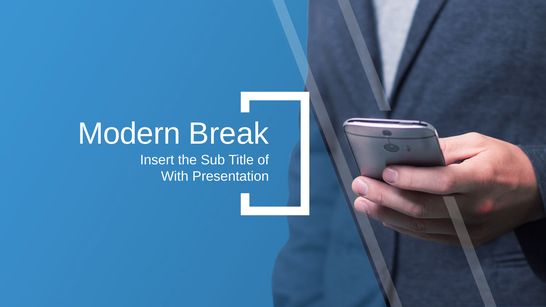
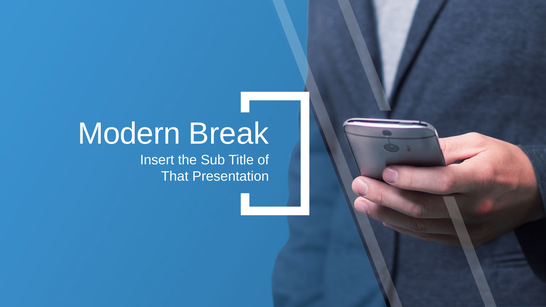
With: With -> That (175, 176)
